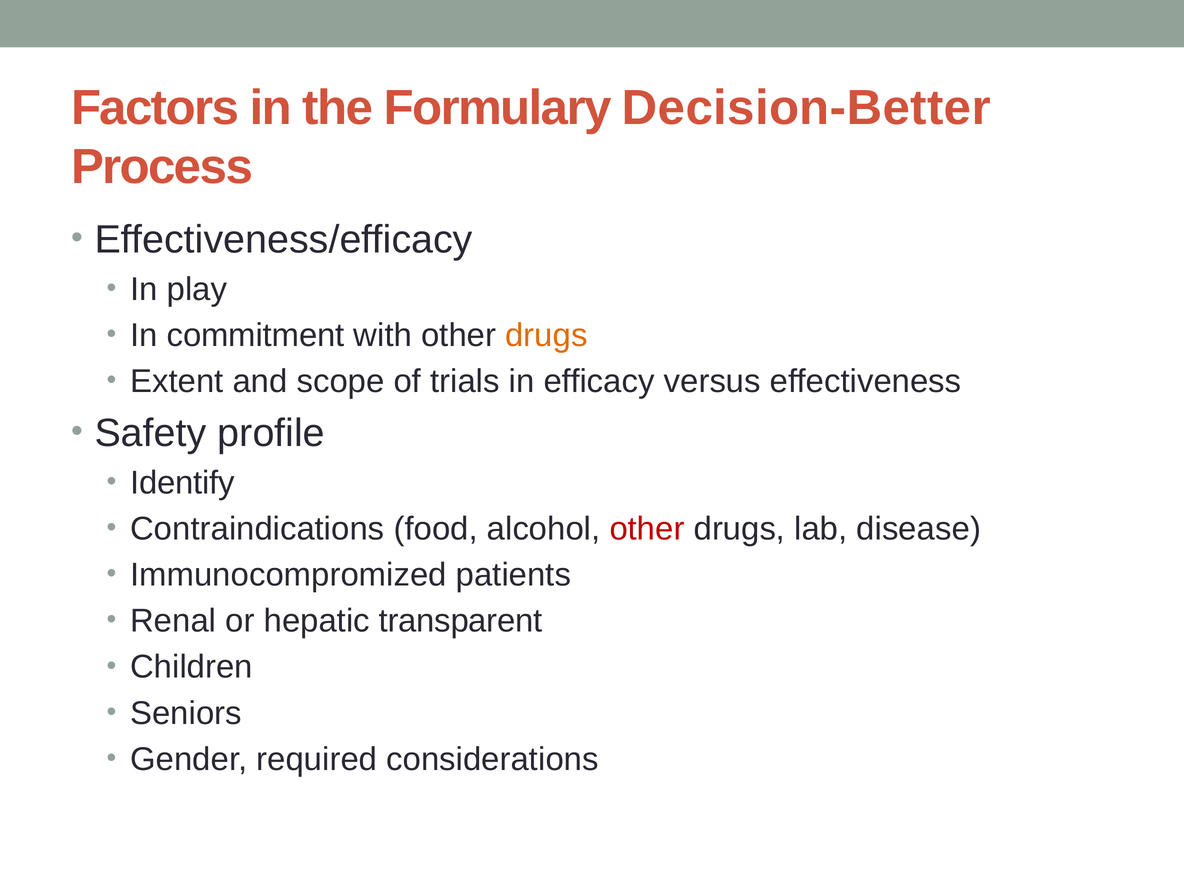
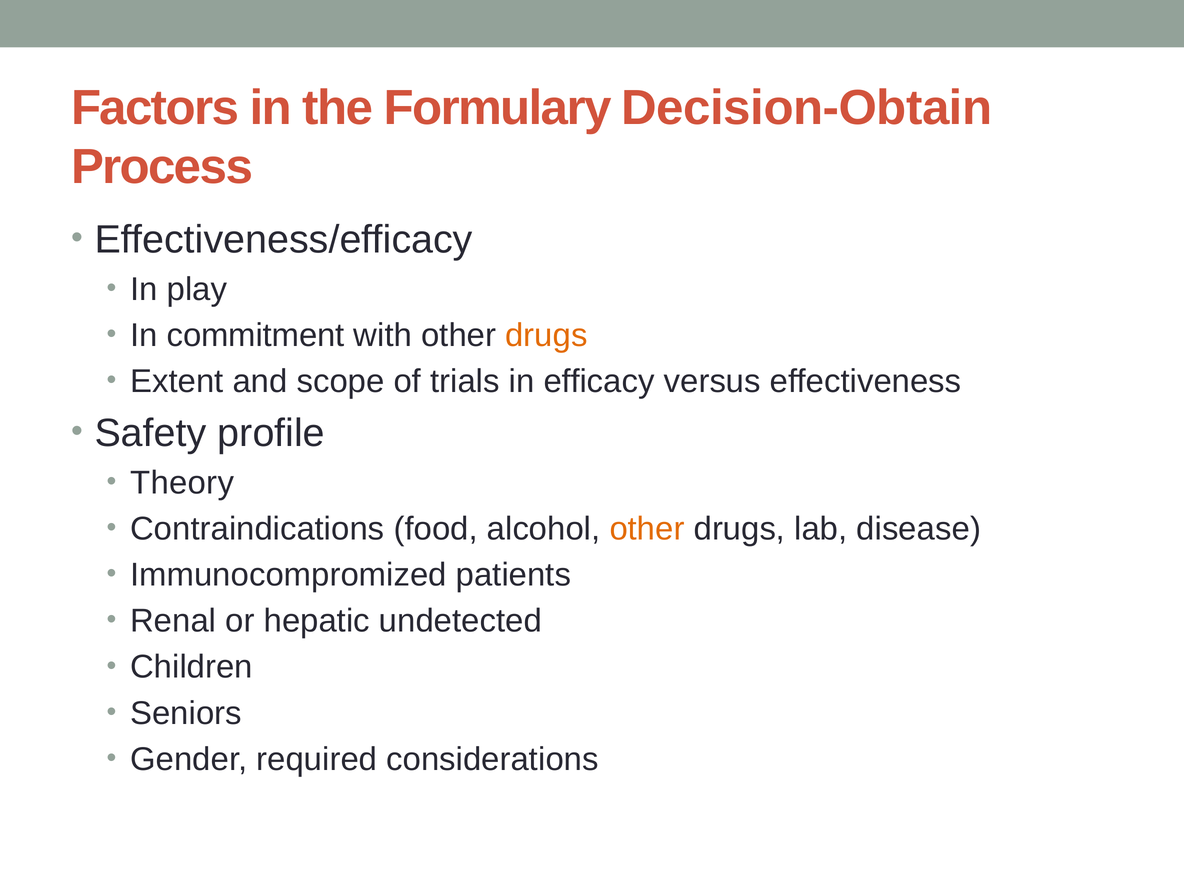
Decision-Better: Decision-Better -> Decision-Obtain (807, 108)
Identify: Identify -> Theory (182, 483)
other colour: red -> orange (647, 529)
transparent: transparent -> undetected (460, 621)
